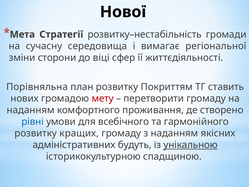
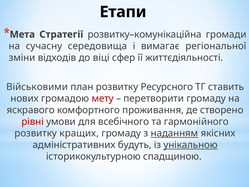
Нової: Нової -> Етапи (123, 12)
розвитку–нестабільність: розвитку–нестабільність -> розвитку–комунікаційна (145, 34)
сторони: сторони -> відходів (57, 58)
Порівняльна: Порівняльна -> Військовими (37, 87)
Покриттям: Покриттям -> Ресурсного (167, 87)
наданням: наданням -> яскравого (31, 110)
рівні colour: blue -> red (33, 122)
наданням underline: none -> present (174, 133)
